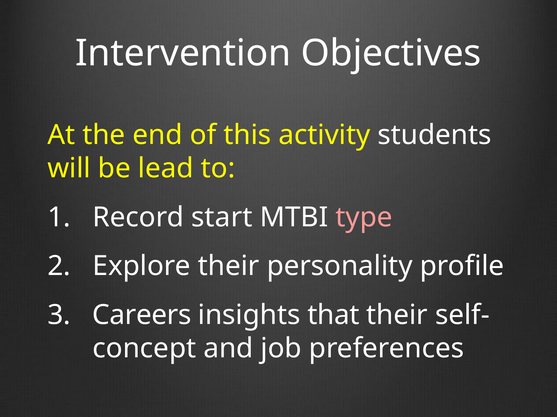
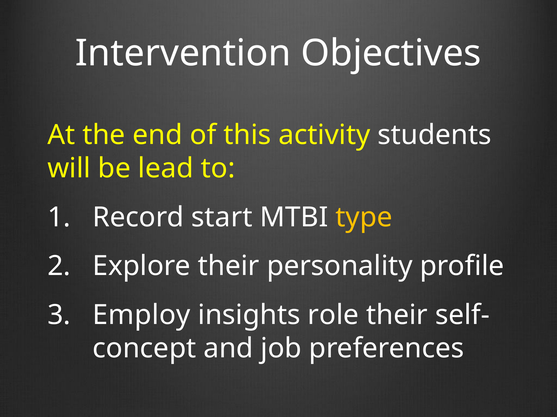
type colour: pink -> yellow (364, 218)
Careers: Careers -> Employ (142, 315)
that: that -> role (333, 315)
